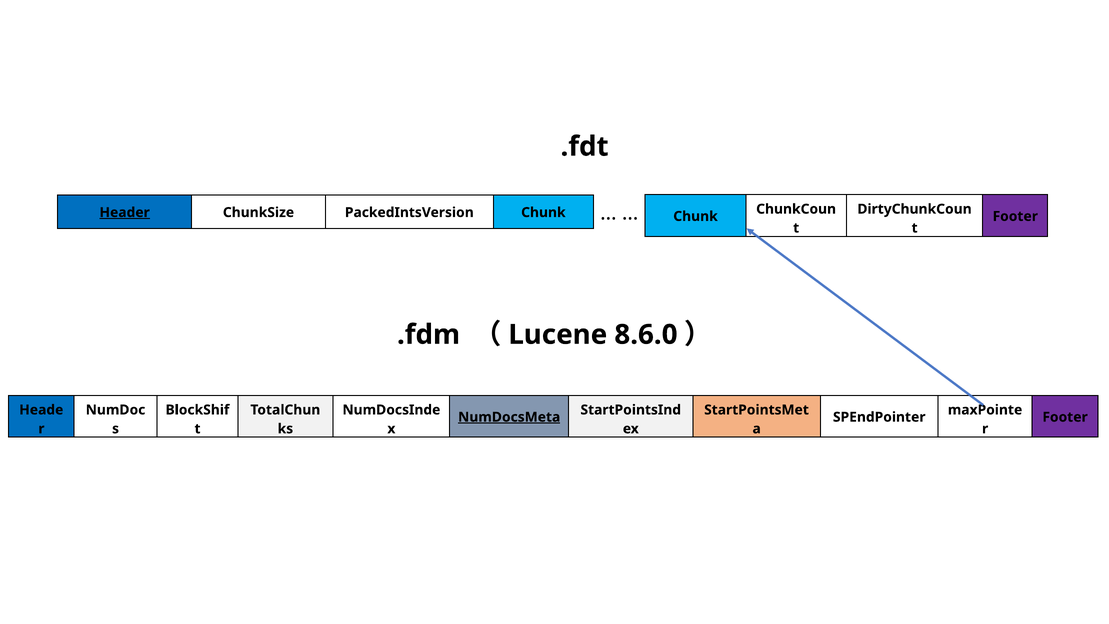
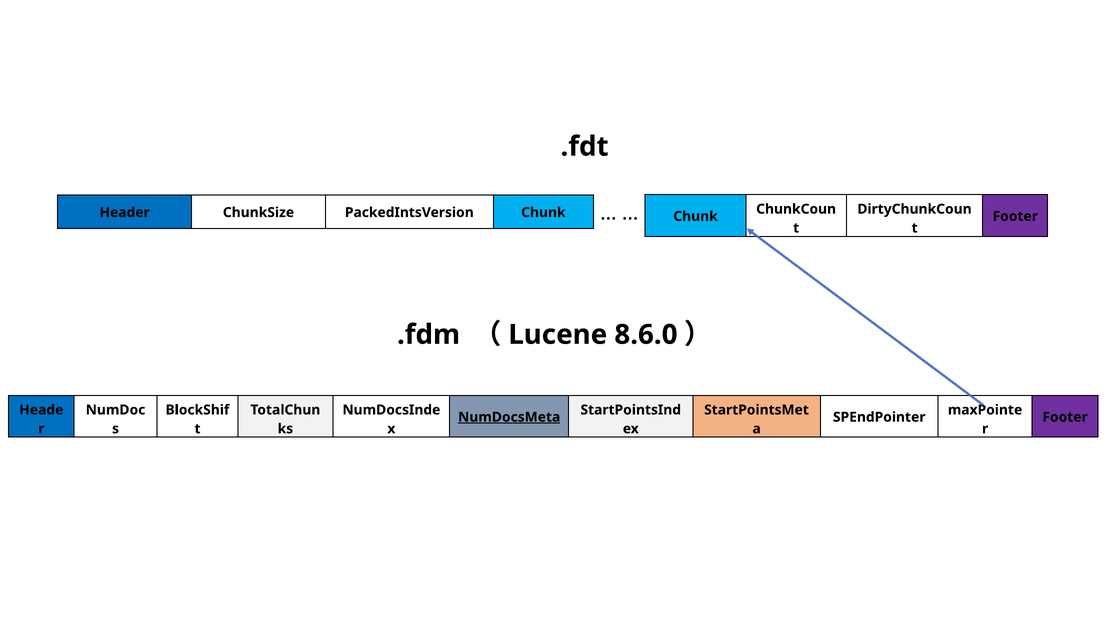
Header underline: present -> none (125, 212)
